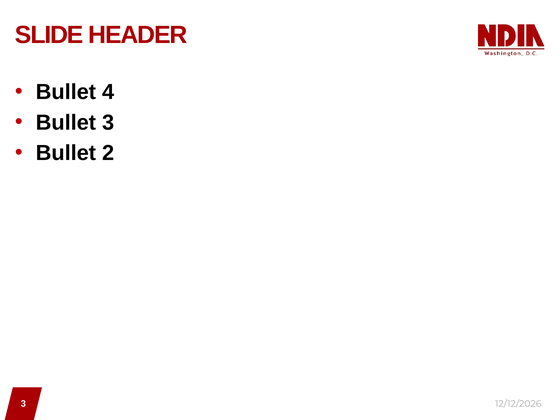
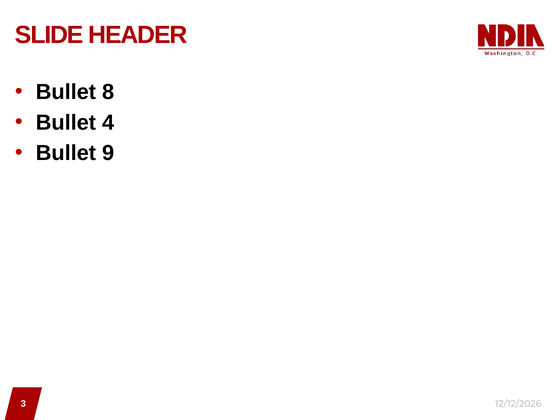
4: 4 -> 8 (108, 92)
Bullet 3: 3 -> 4 (108, 123)
2: 2 -> 9 (108, 153)
